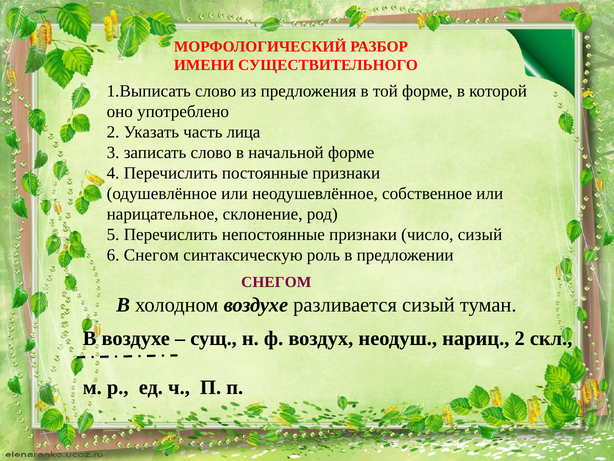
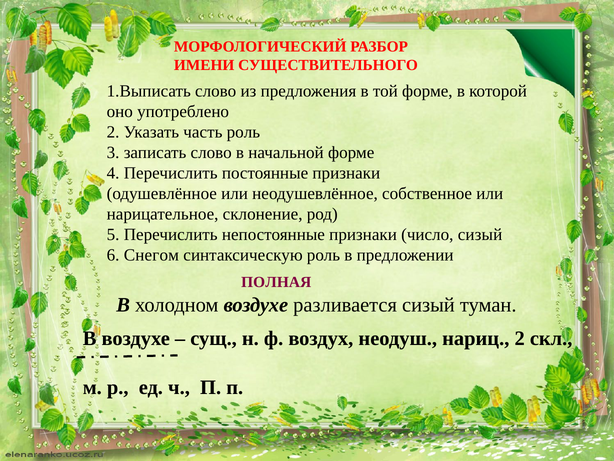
часть лица: лица -> роль (243, 132)
СНЕГОМ: СНЕГОМ -> ПОЛНАЯ (276, 282)
